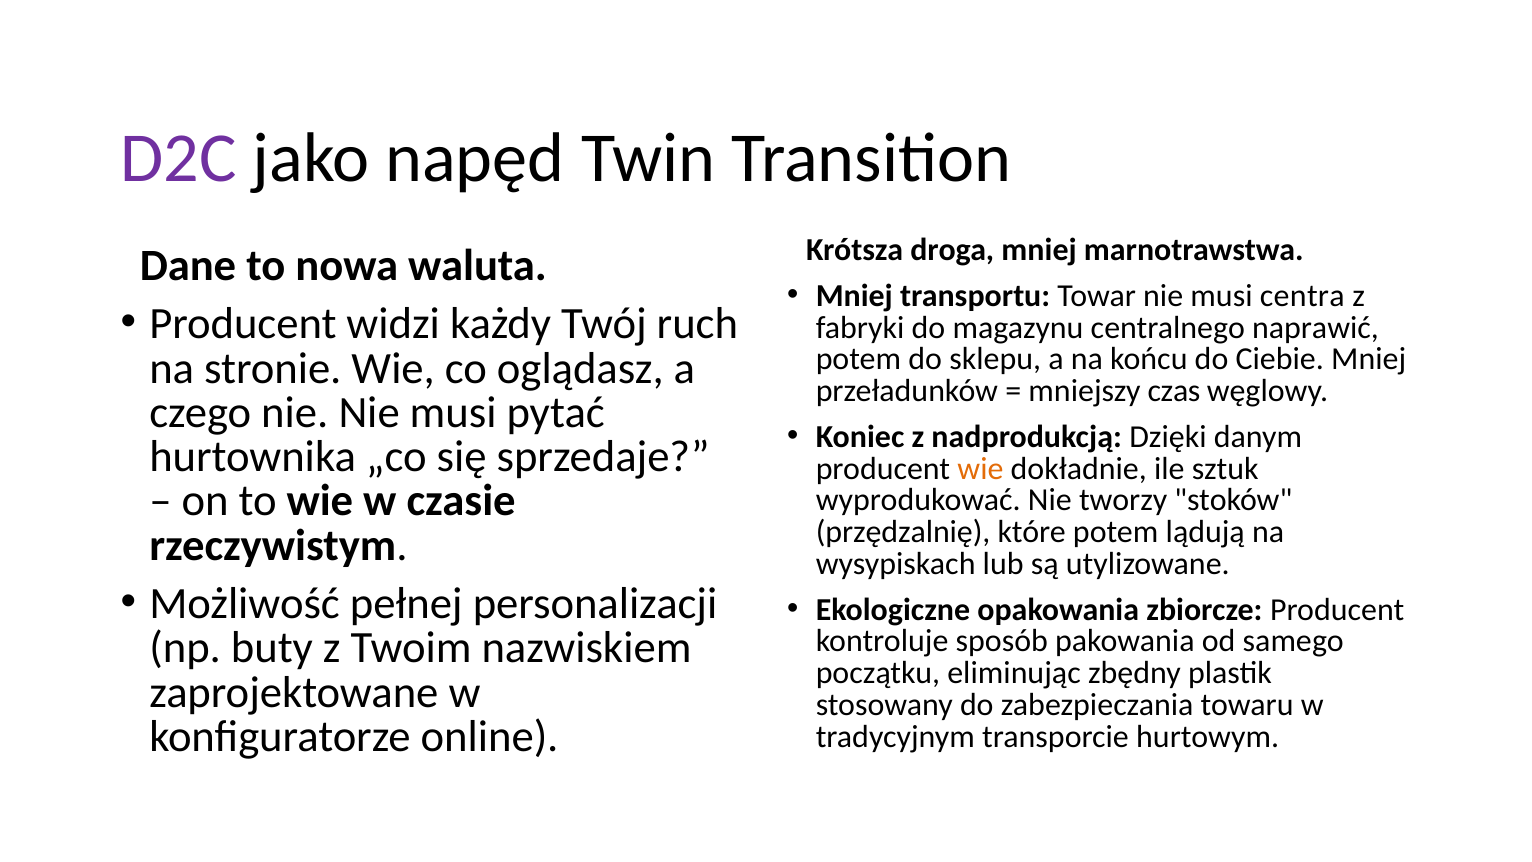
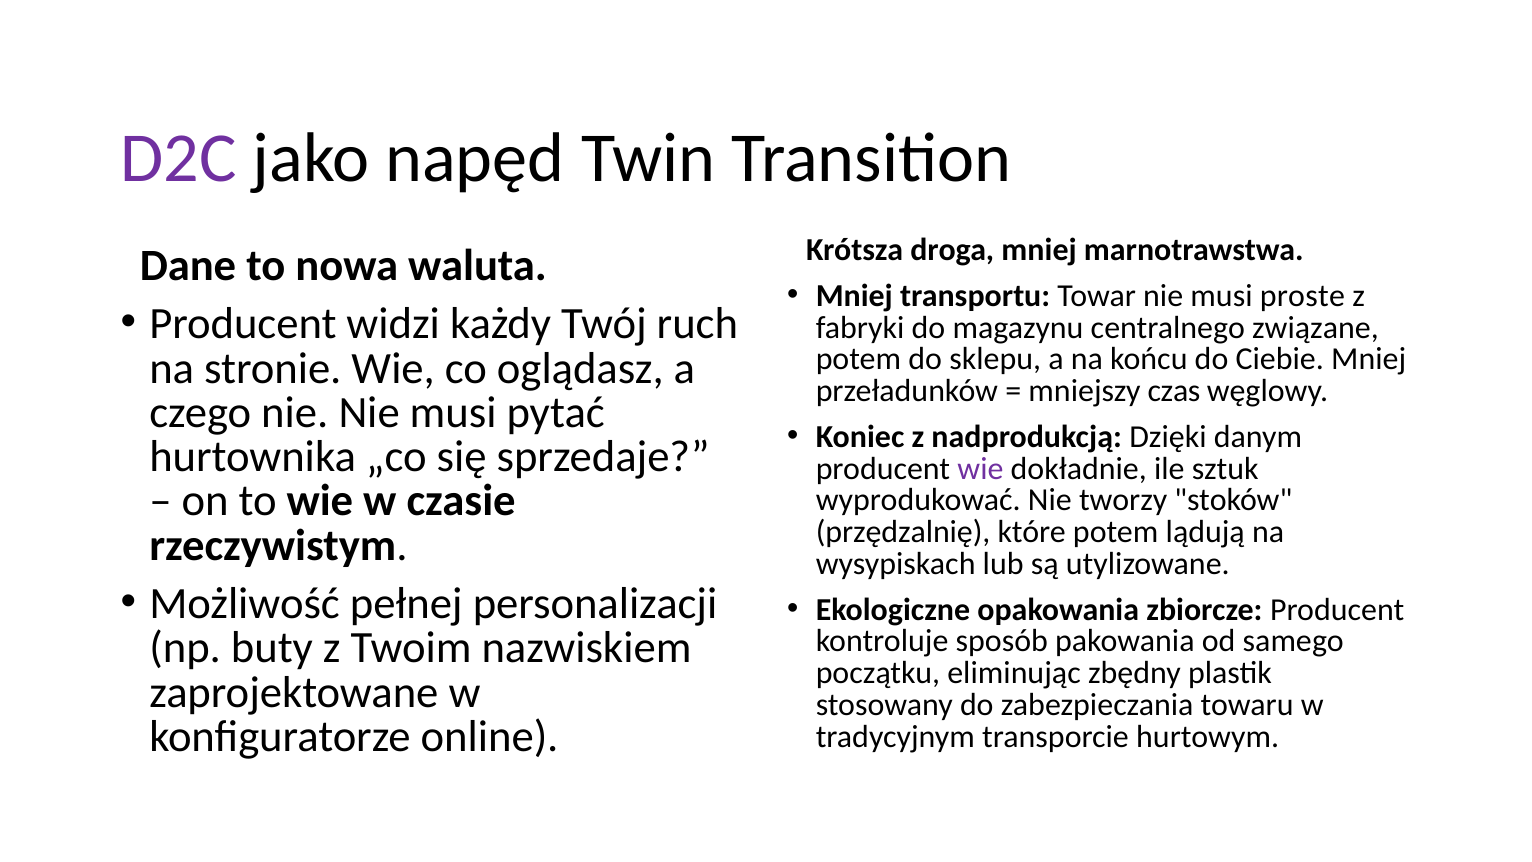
centra: centra -> proste (1302, 296)
naprawić: naprawić -> związane (1315, 328)
wie colour: orange -> purple (980, 469)
